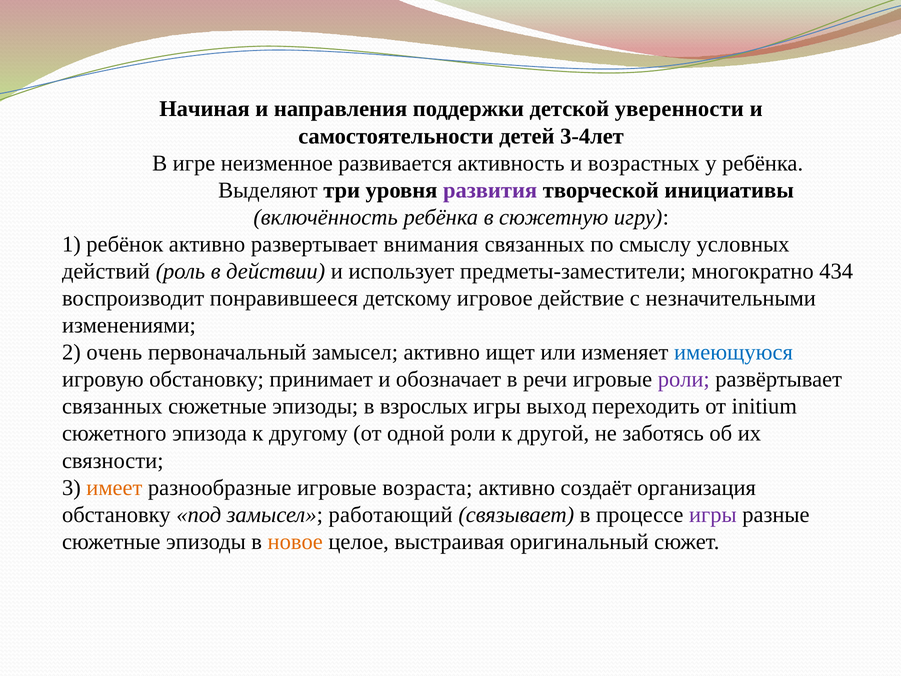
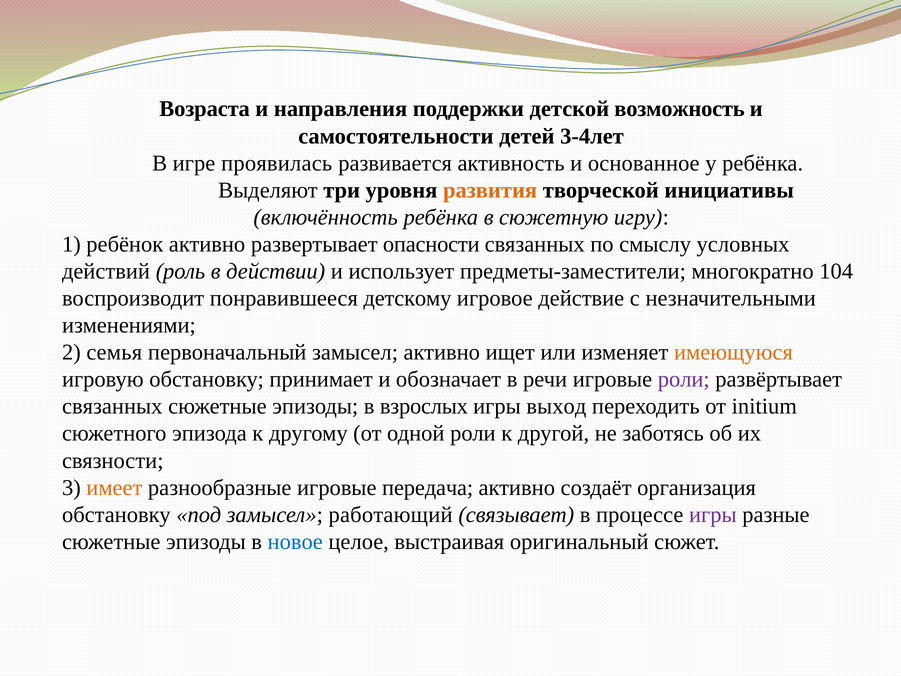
Начиная: Начиная -> Возраста (205, 109)
уверенности: уверенности -> возможность (680, 109)
неизменное: неизменное -> проявилась (277, 163)
возрастных: возрастных -> основанное (644, 163)
развития colour: purple -> orange (490, 190)
внимания: внимания -> опасности (431, 244)
434: 434 -> 104 (836, 271)
очень: очень -> семья (114, 352)
имеющуюся colour: blue -> orange (733, 352)
возраста: возраста -> передача (428, 487)
новое colour: orange -> blue (295, 542)
